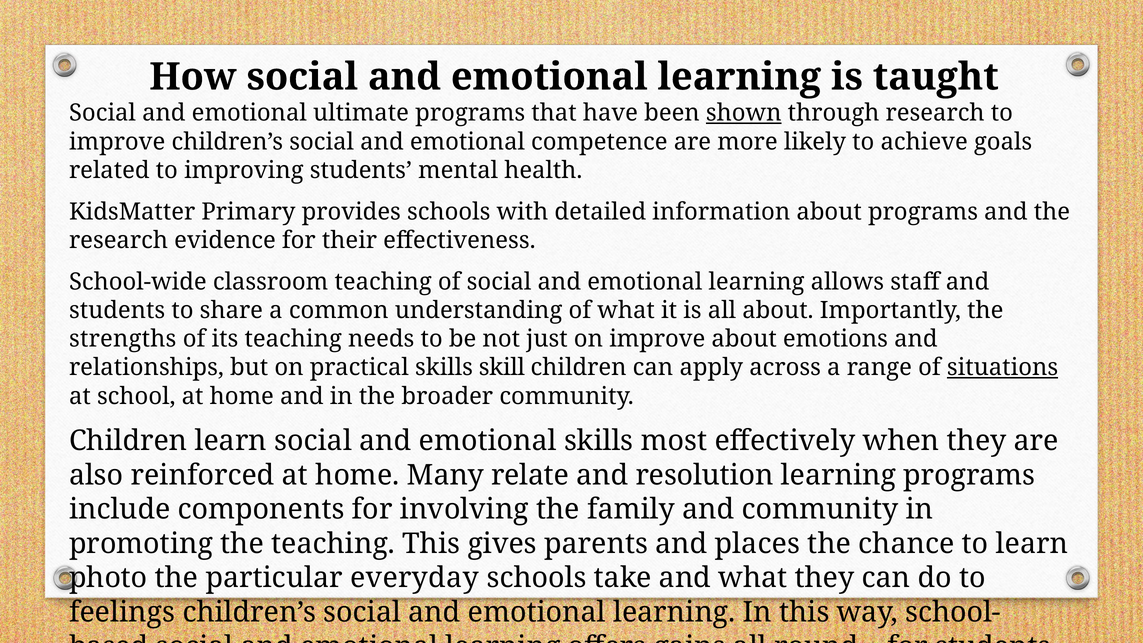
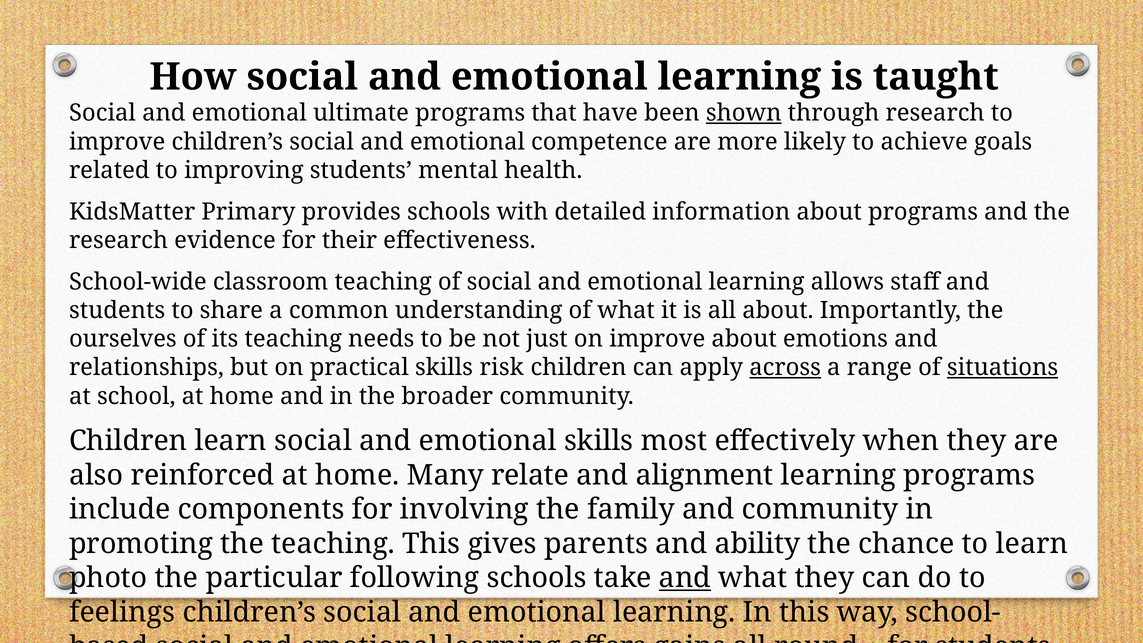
strengths: strengths -> ourselves (123, 339)
skill: skill -> risk (502, 368)
across underline: none -> present (785, 368)
resolution: resolution -> alignment (705, 475)
places: places -> ability (758, 544)
everyday: everyday -> following (415, 578)
and underline: none -> present (685, 578)
